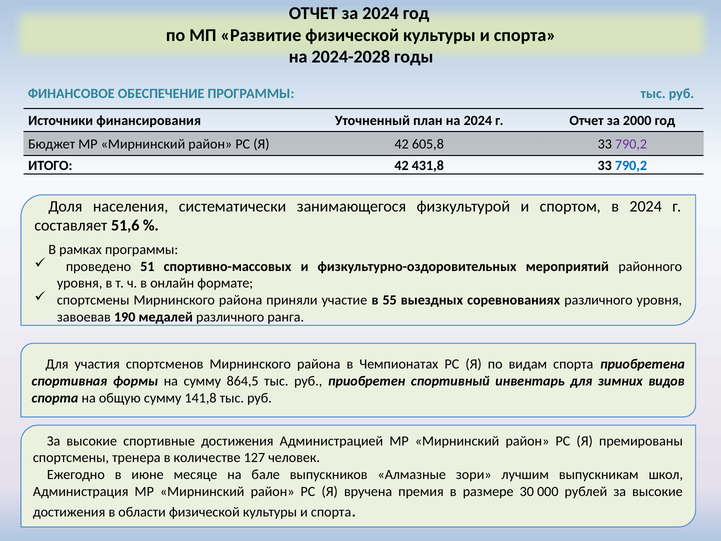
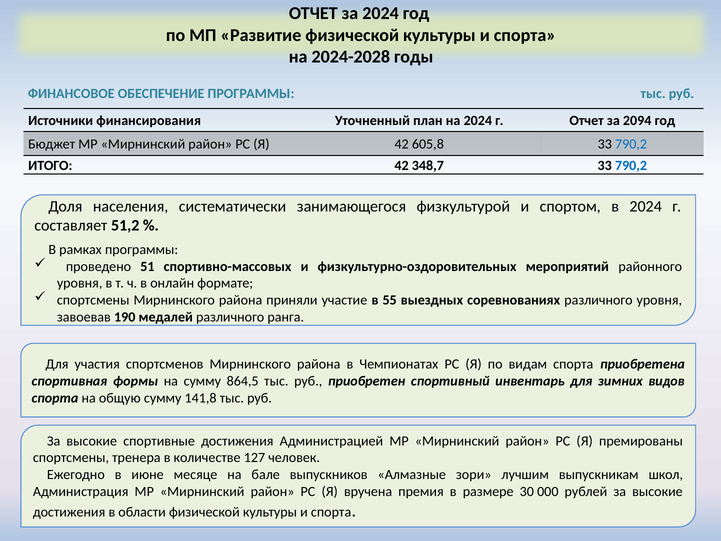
2000: 2000 -> 2094 (637, 121)
790,2 colour: purple -> blue (631, 144)
431,8: 431,8 -> 348,7 (428, 165)
51,6: 51,6 -> 51,2 (125, 226)
